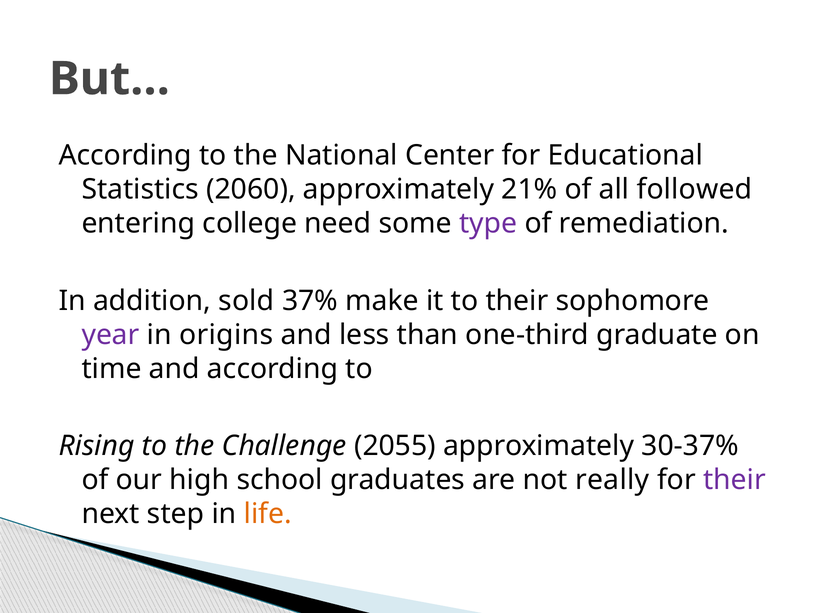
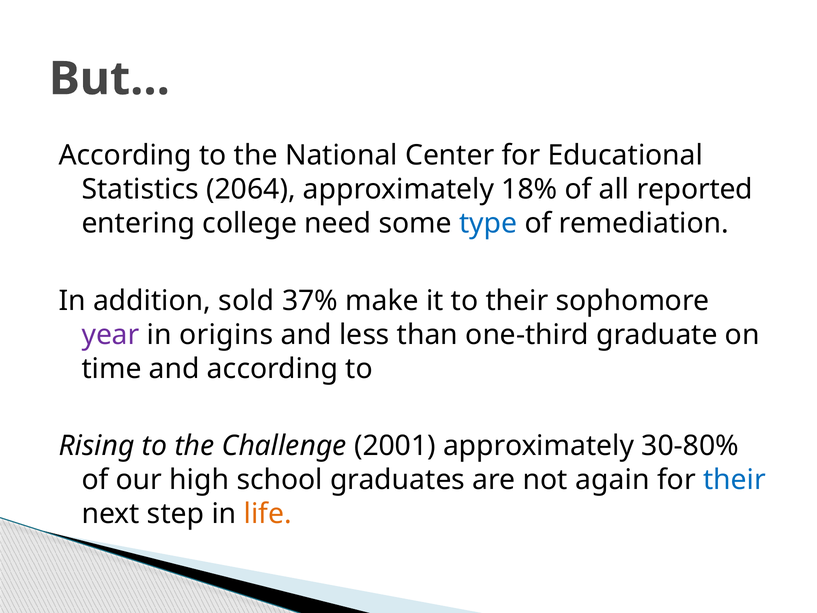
2060: 2060 -> 2064 (251, 189)
21%: 21% -> 18% (529, 189)
followed: followed -> reported (695, 189)
type colour: purple -> blue (488, 223)
2055: 2055 -> 2001 (395, 446)
30-37%: 30-37% -> 30-80% (690, 446)
really: really -> again (612, 480)
their colour: purple -> blue (734, 480)
